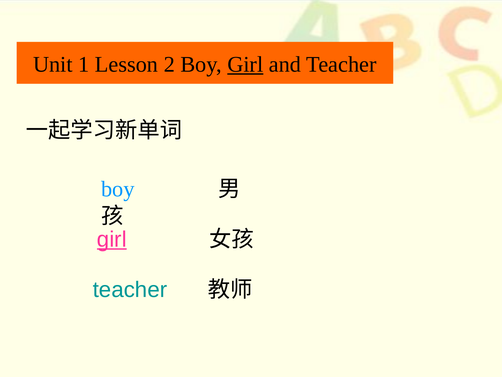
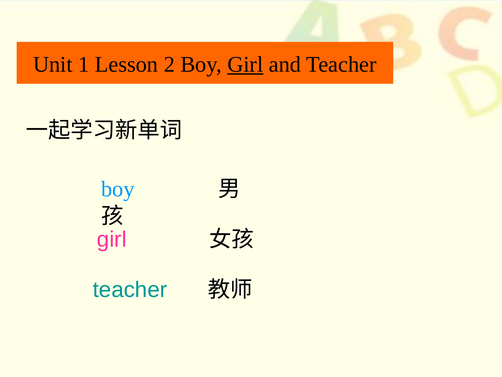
girl underline: present -> none (112, 239)
